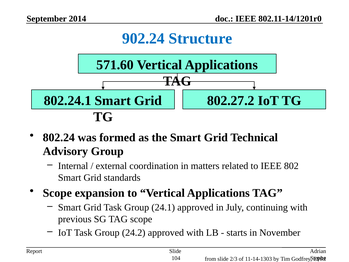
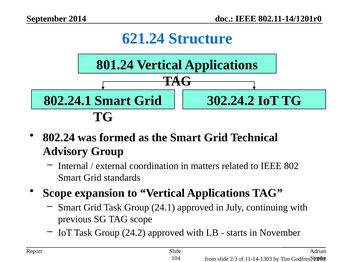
902.24: 902.24 -> 621.24 (143, 39)
571.60: 571.60 -> 801.24 (115, 65)
802.27.2: 802.27.2 -> 302.24.2 (231, 100)
